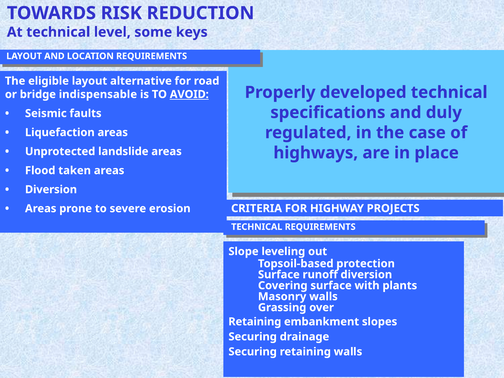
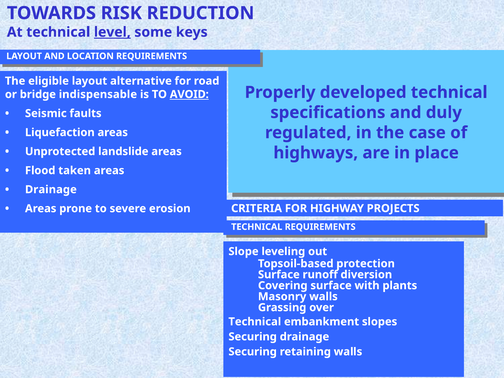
level underline: none -> present (112, 32)
Diversion: Diversion -> Drainage (51, 190)
Retaining: Retaining -> Technical (255, 322)
